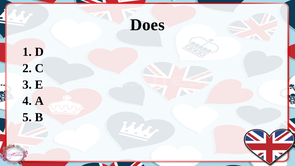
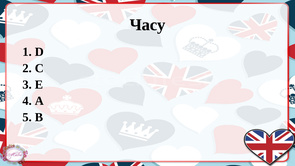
Does: Does -> Часу (148, 25)
